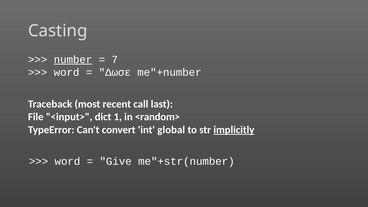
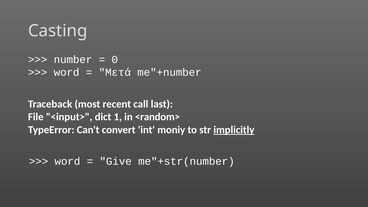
number underline: present -> none (73, 60)
7: 7 -> 0 (115, 60)
Δωσε: Δωσε -> Μετά (115, 72)
global: global -> moniy (171, 130)
